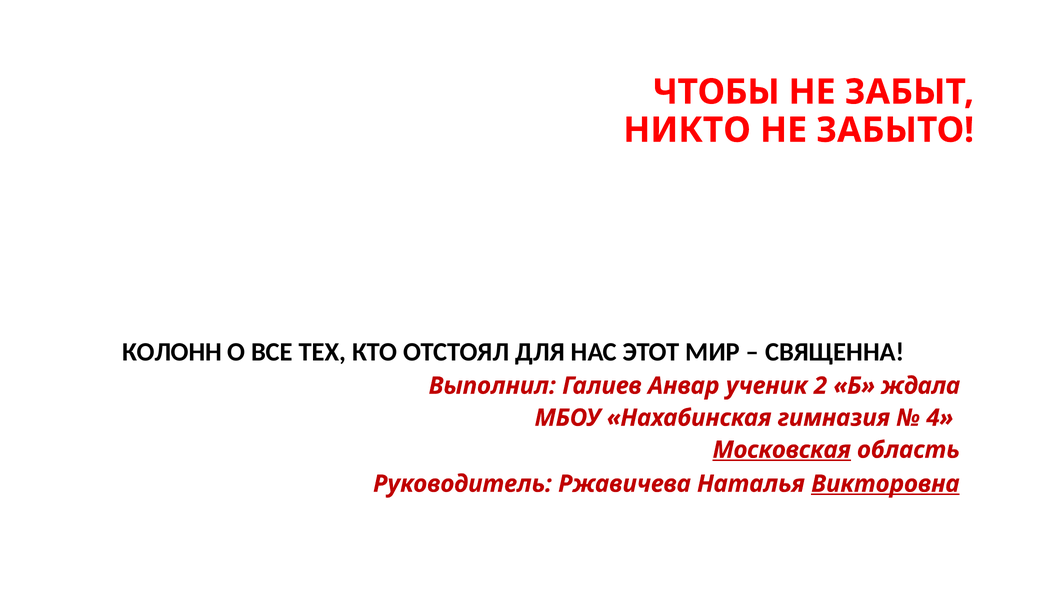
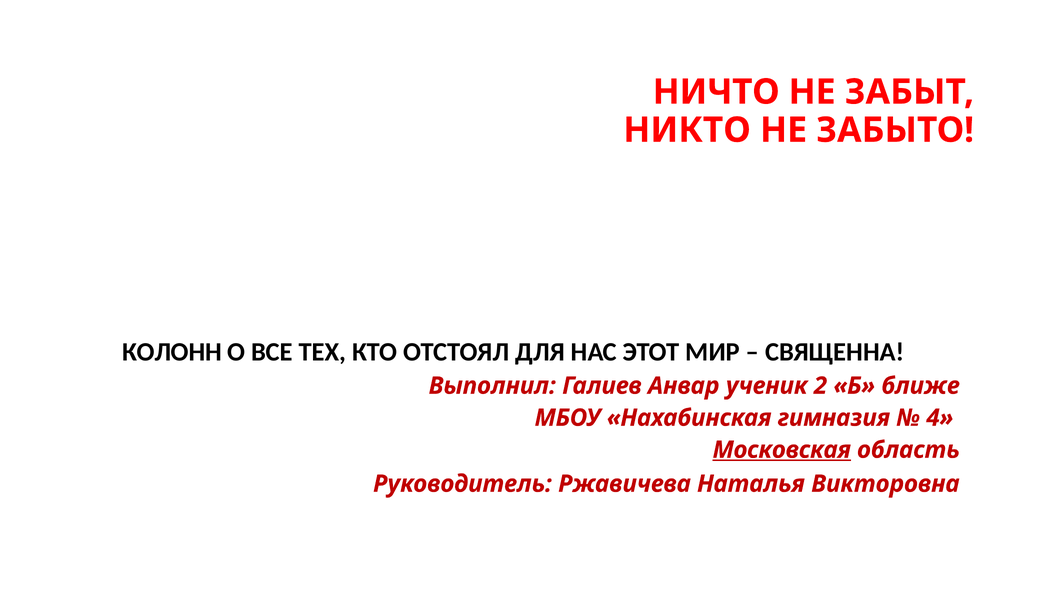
ЧТОБЫ: ЧТОБЫ -> НИЧТО (716, 92)
ждала: ждала -> ближе (921, 386)
Викторовна underline: present -> none (885, 484)
